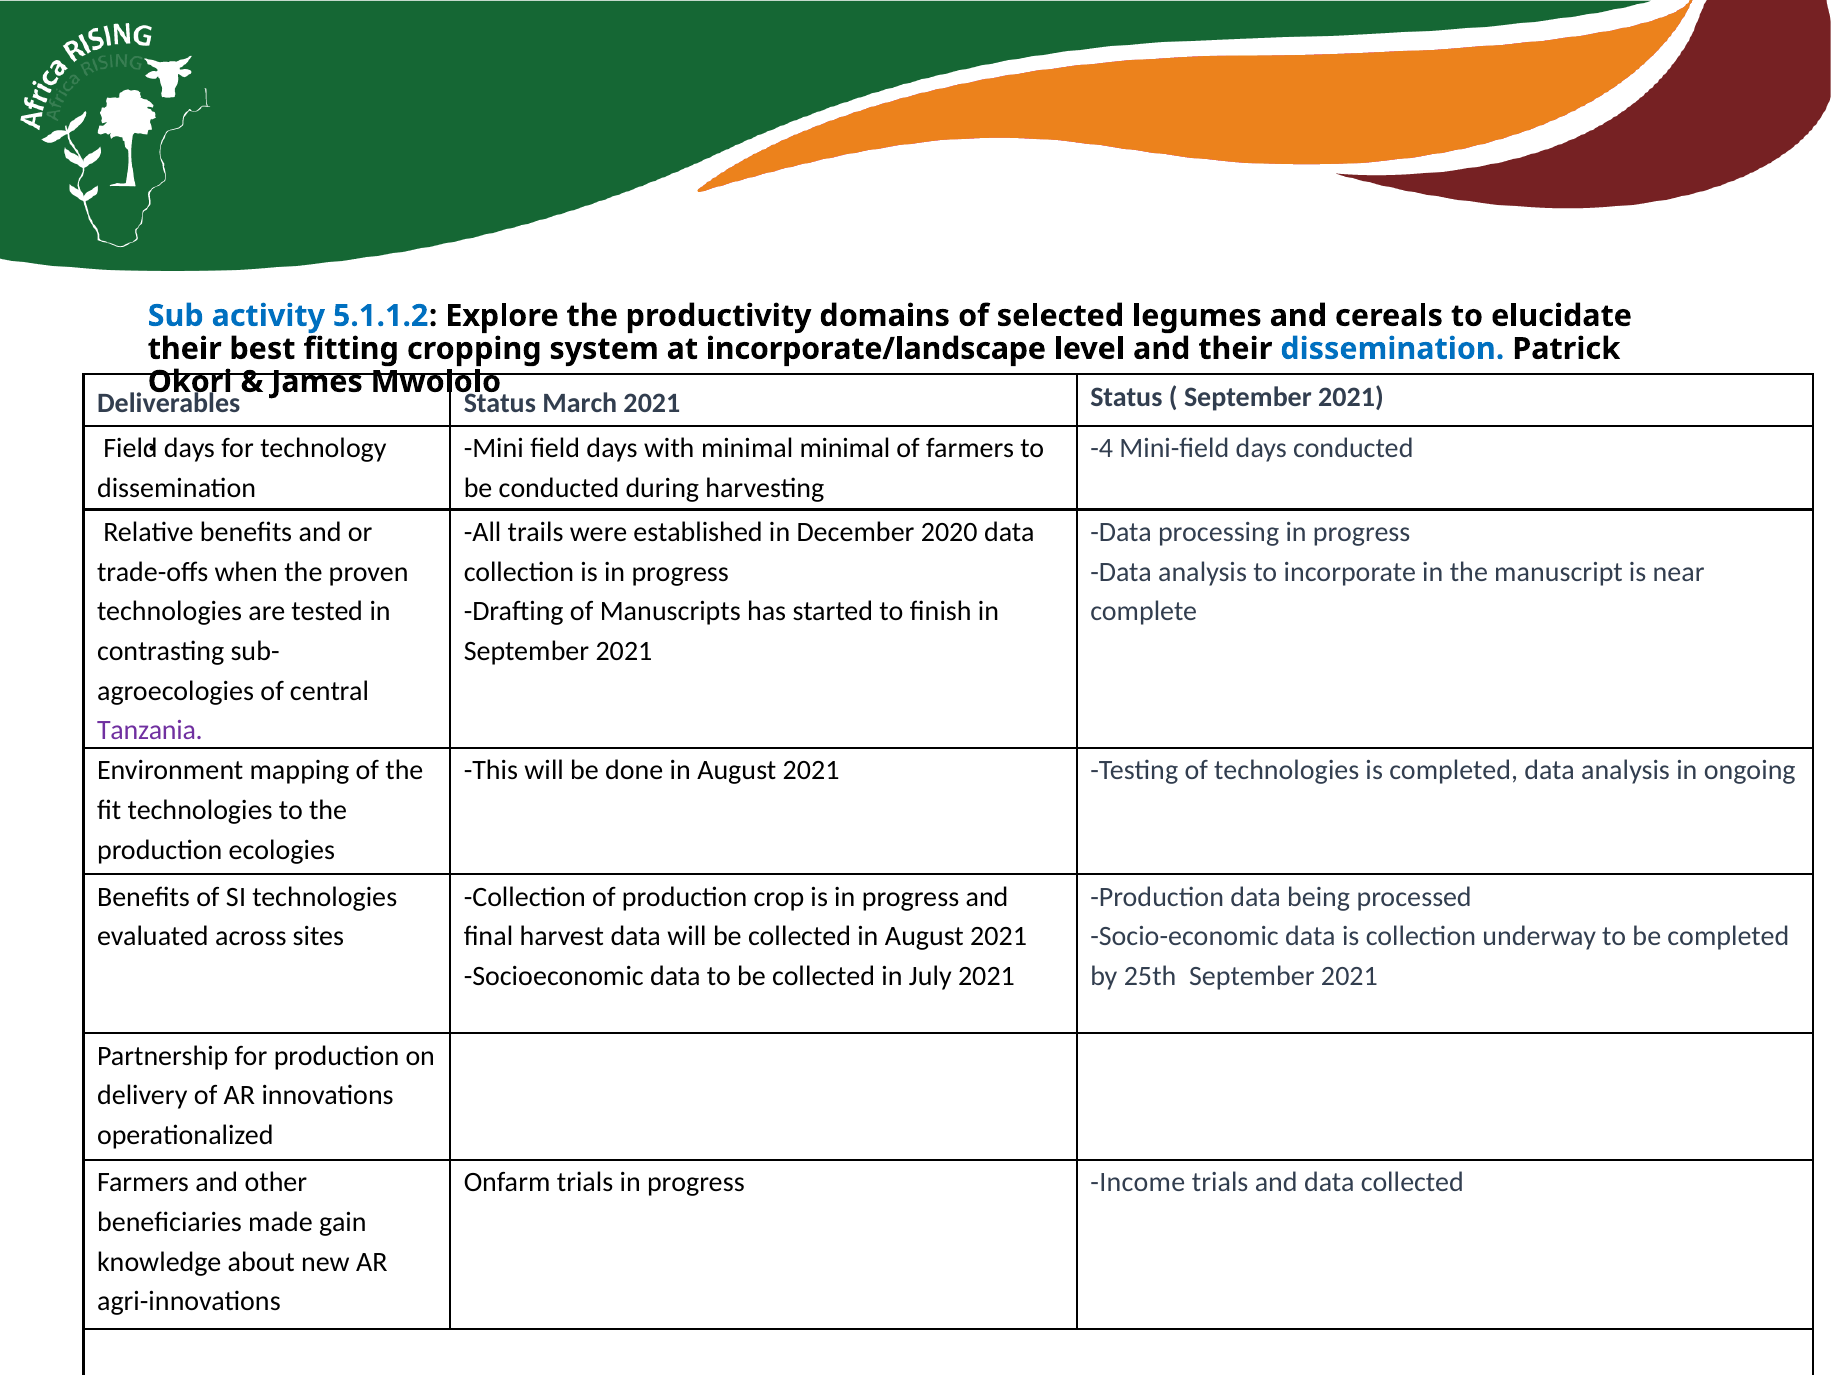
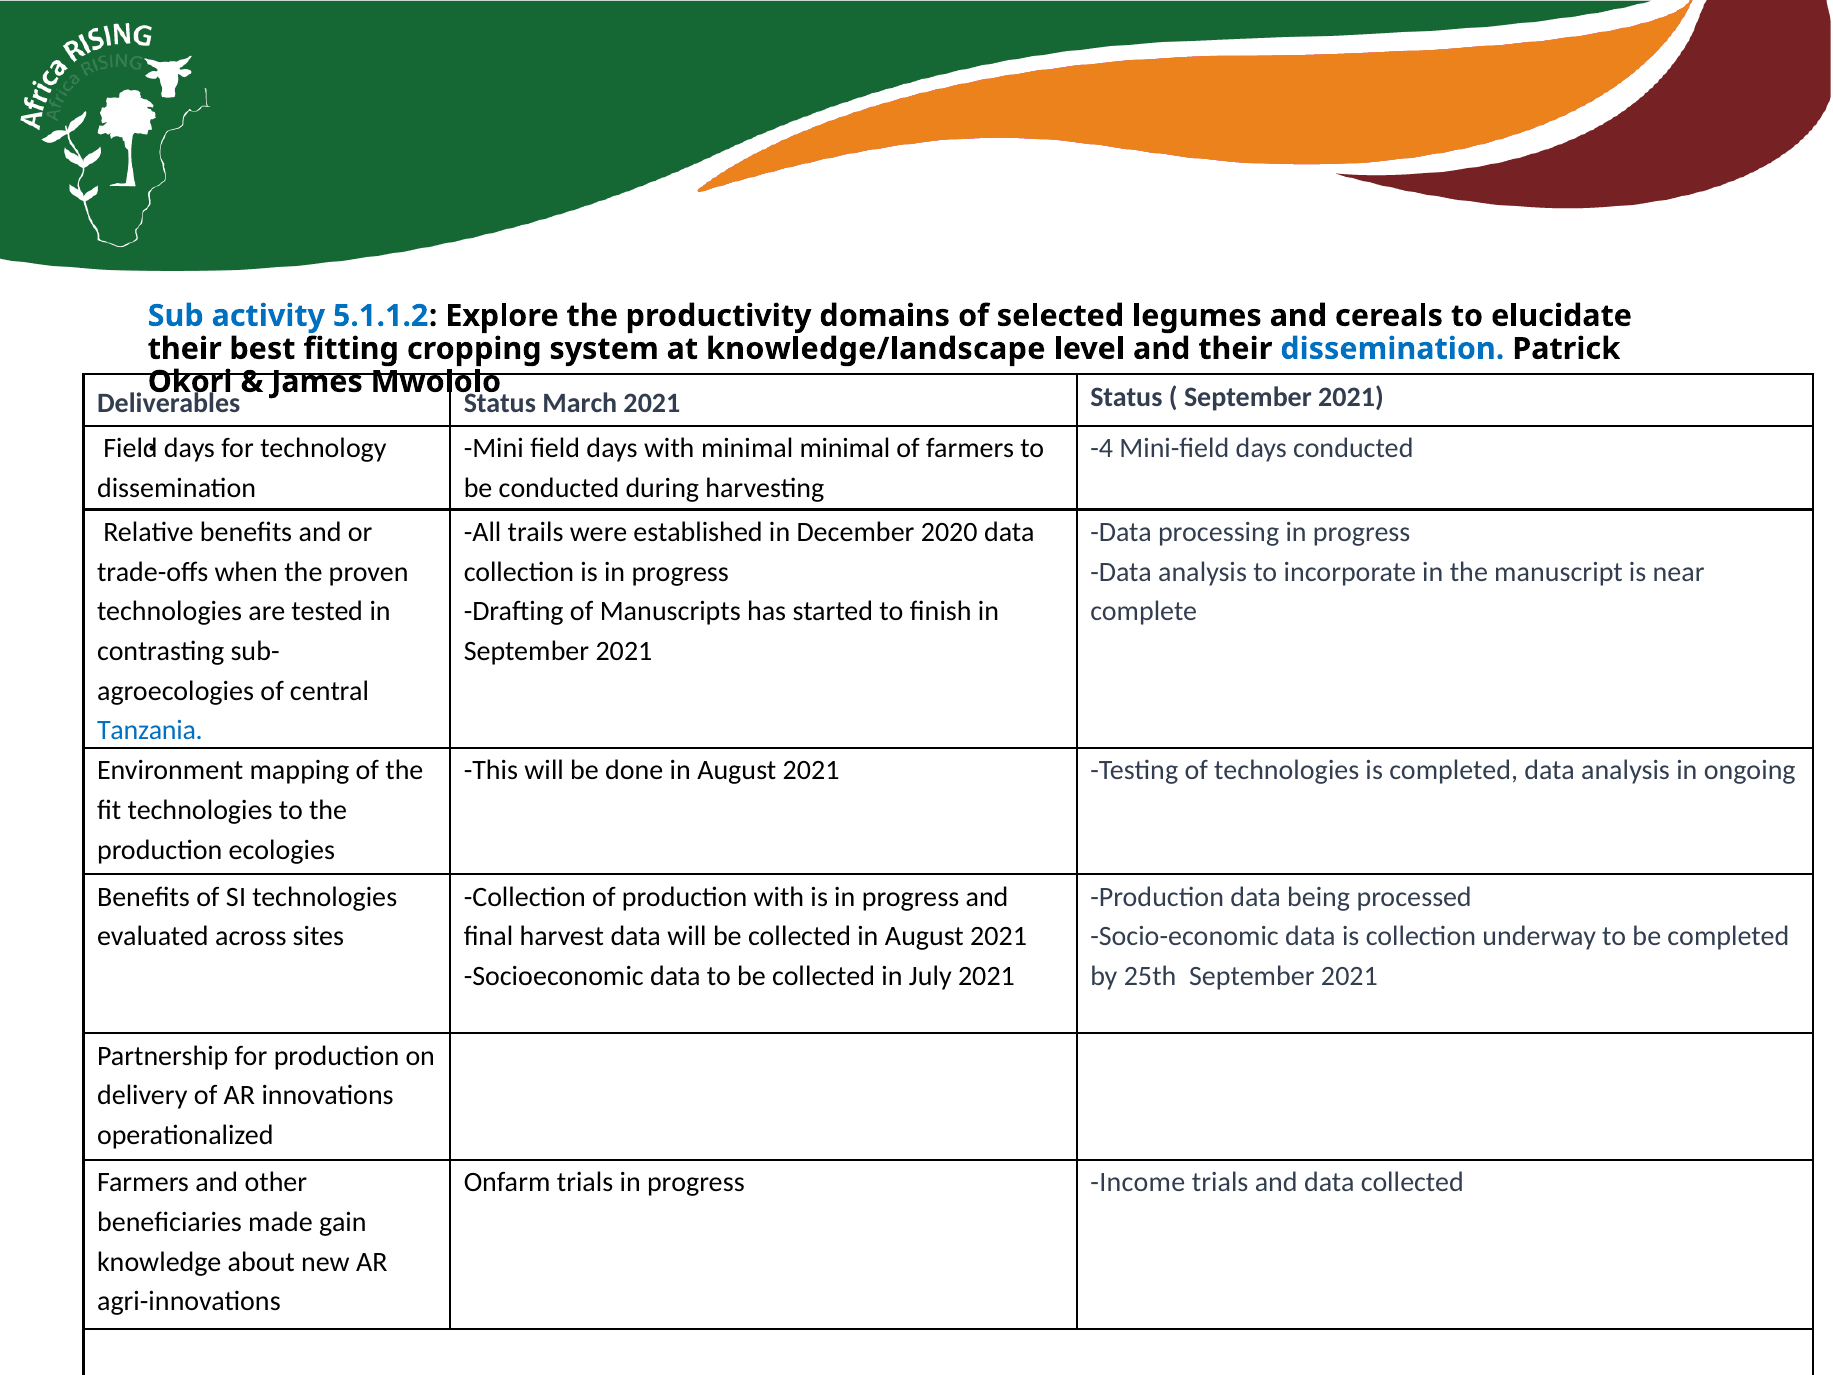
incorporate/landscape: incorporate/landscape -> knowledge/landscape (876, 349)
Tanzania colour: purple -> blue (150, 731)
production crop: crop -> with (779, 897)
